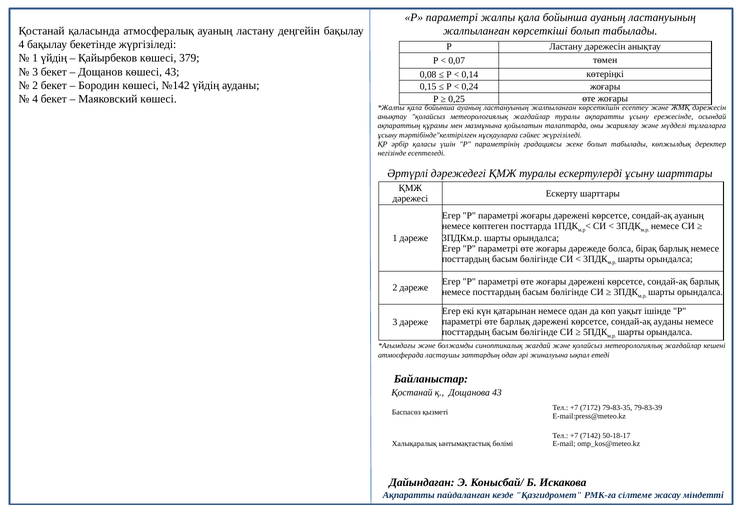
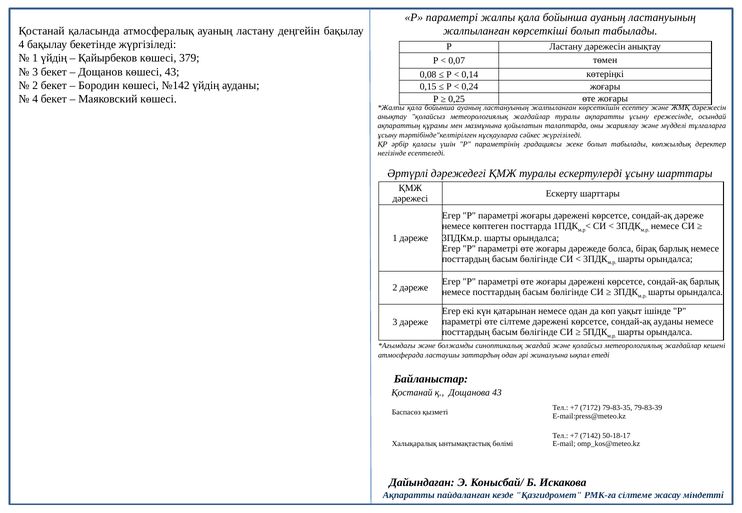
сондай-ақ ауаның: ауаның -> дәреже (689, 216)
өте барлық: барлық -> сілтеме (515, 322)
